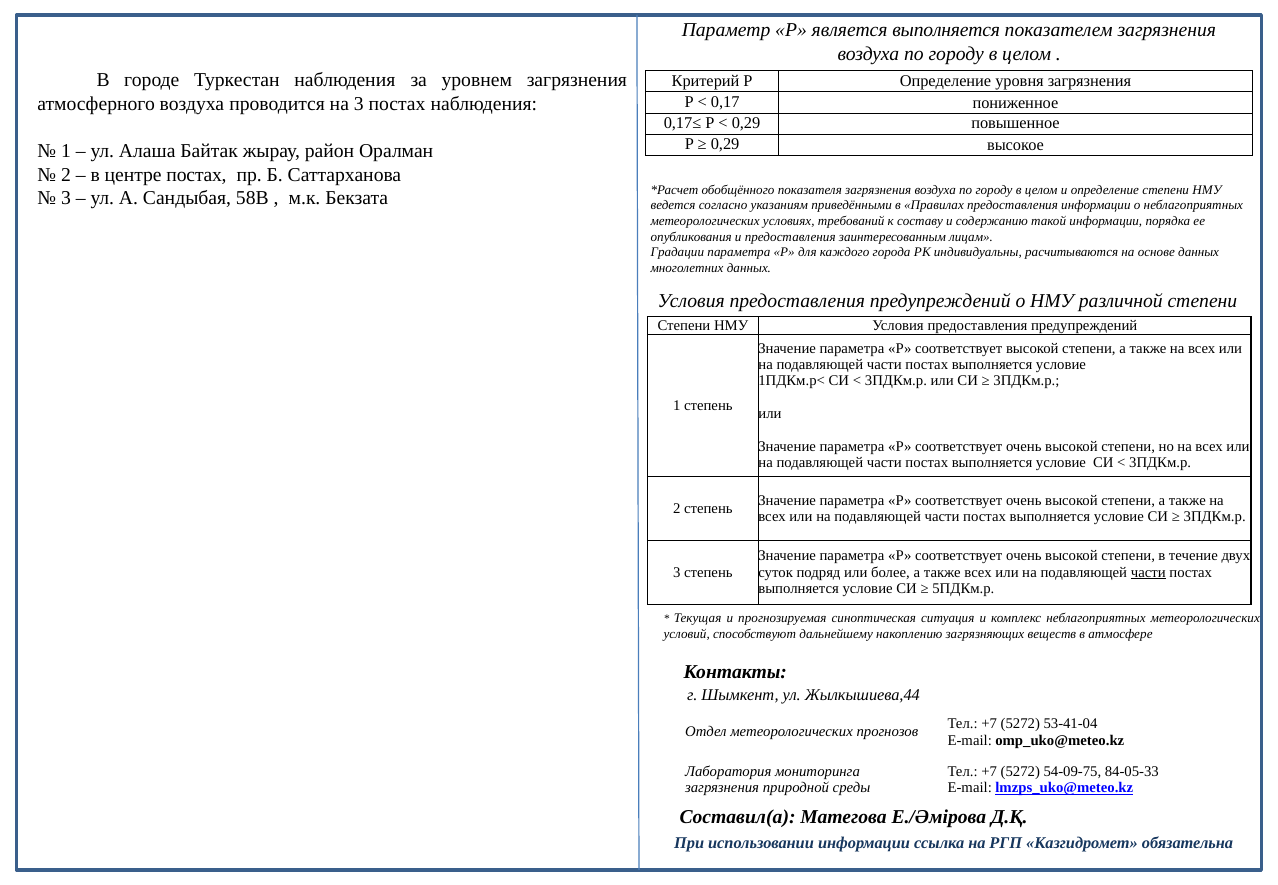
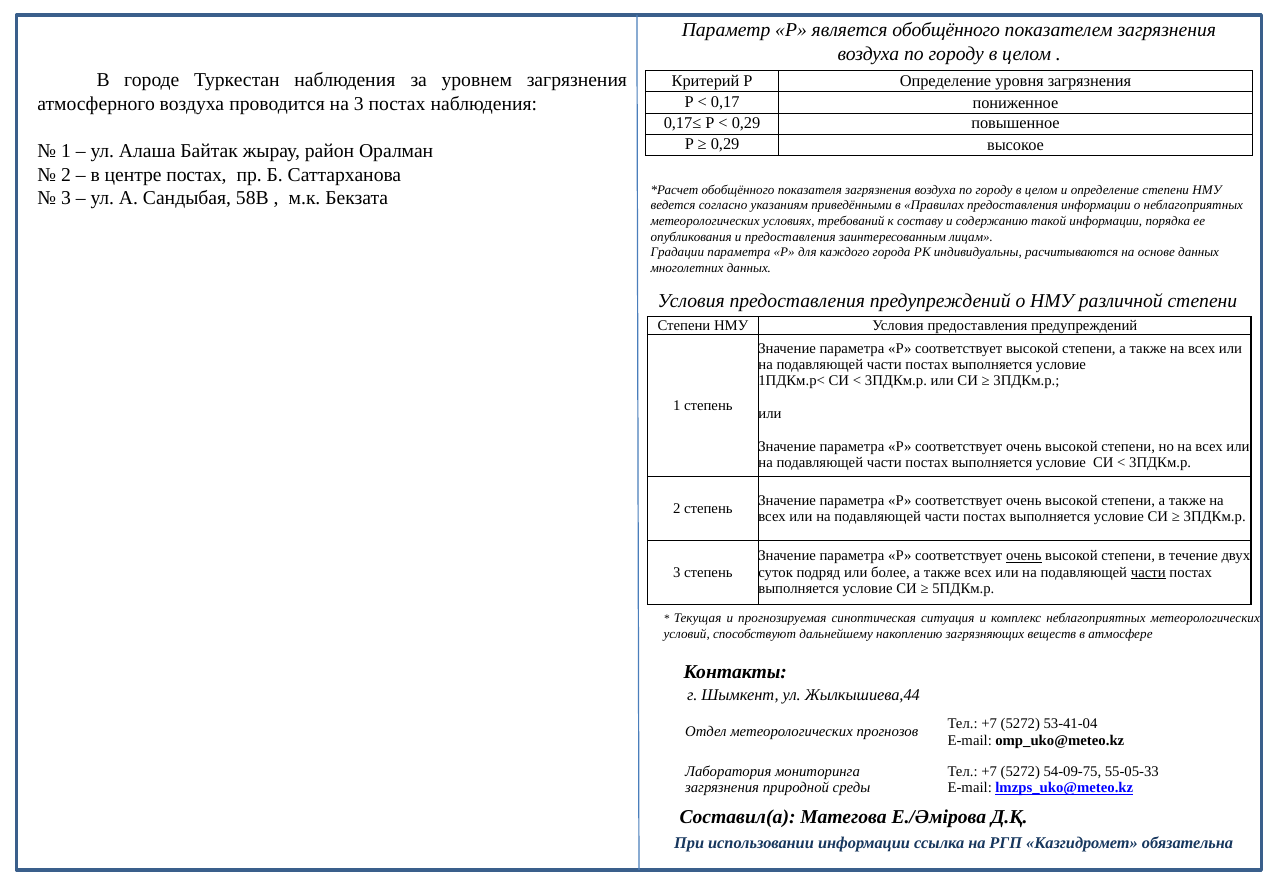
является выполняется: выполняется -> обобщённого (946, 30)
очень underline: none -> present (1024, 556)
84-05-33: 84-05-33 -> 55-05-33 (1132, 771)
